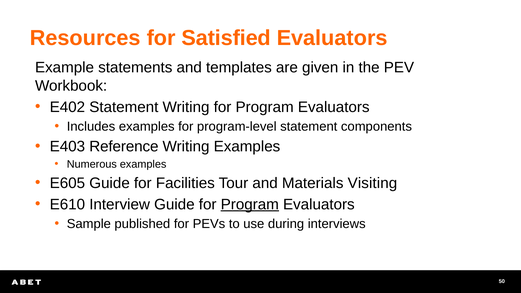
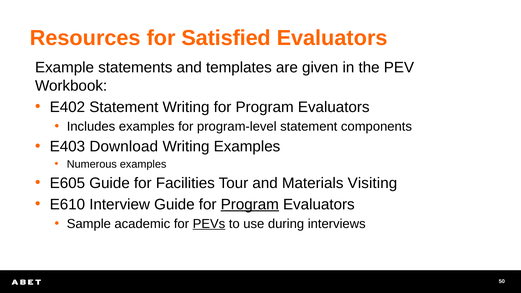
Reference: Reference -> Download (124, 147)
published: published -> academic (142, 224)
PEVs underline: none -> present (209, 224)
